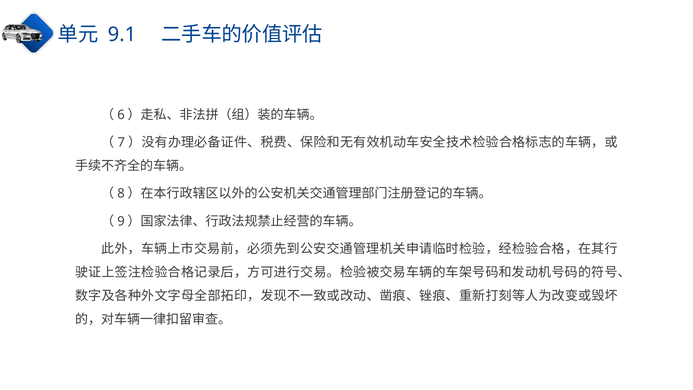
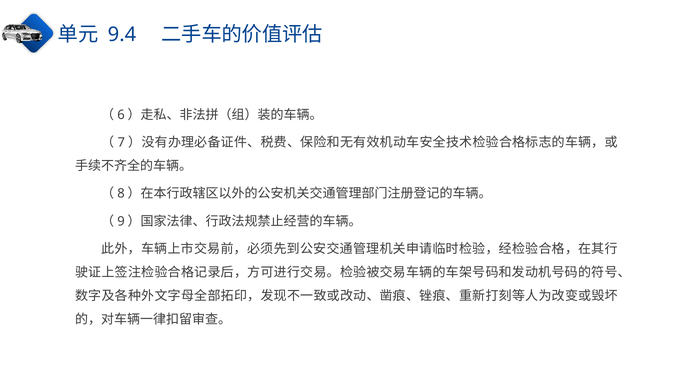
9.1: 9.1 -> 9.4 (122, 34)
